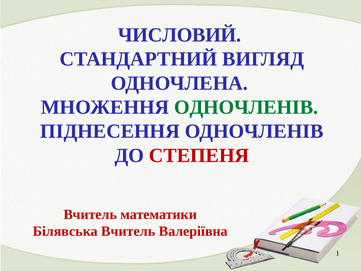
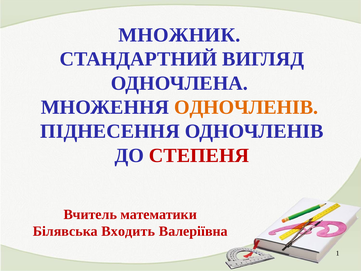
ЧИСЛОВИЙ: ЧИСЛОВИЙ -> МНОЖНИК (179, 35)
ОДНОЧЛЕНІВ colour: green -> orange (246, 107)
Білявська Вчитель: Вчитель -> Входить (128, 231)
